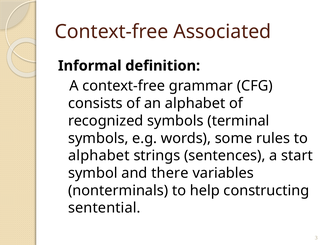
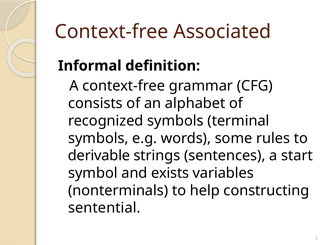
alphabet: alphabet -> derivable (99, 156)
there: there -> exists (170, 173)
